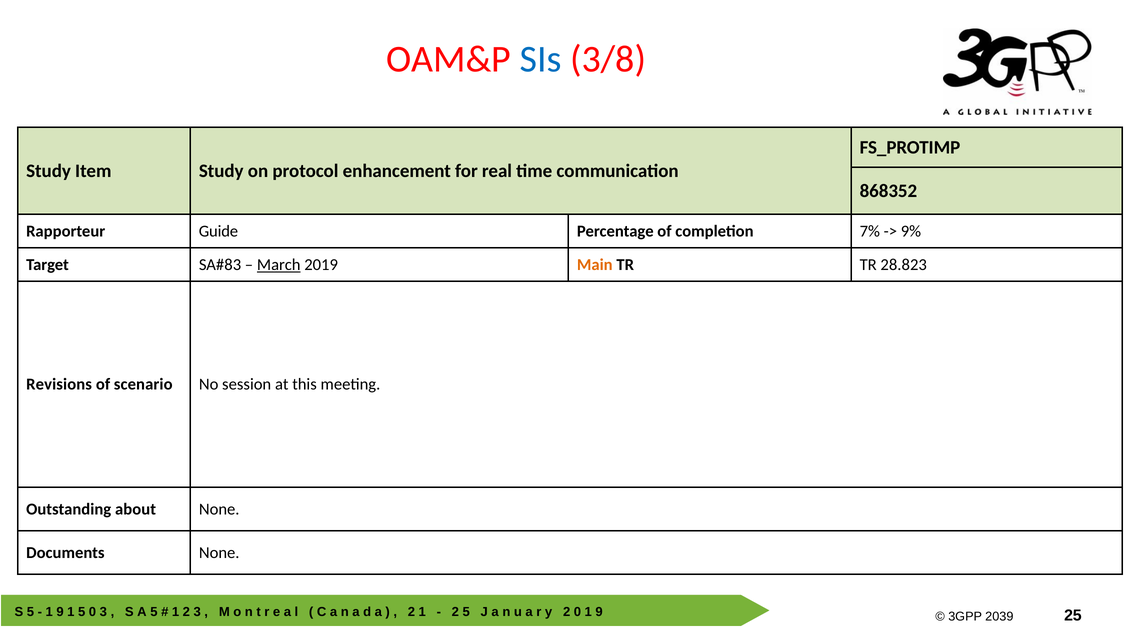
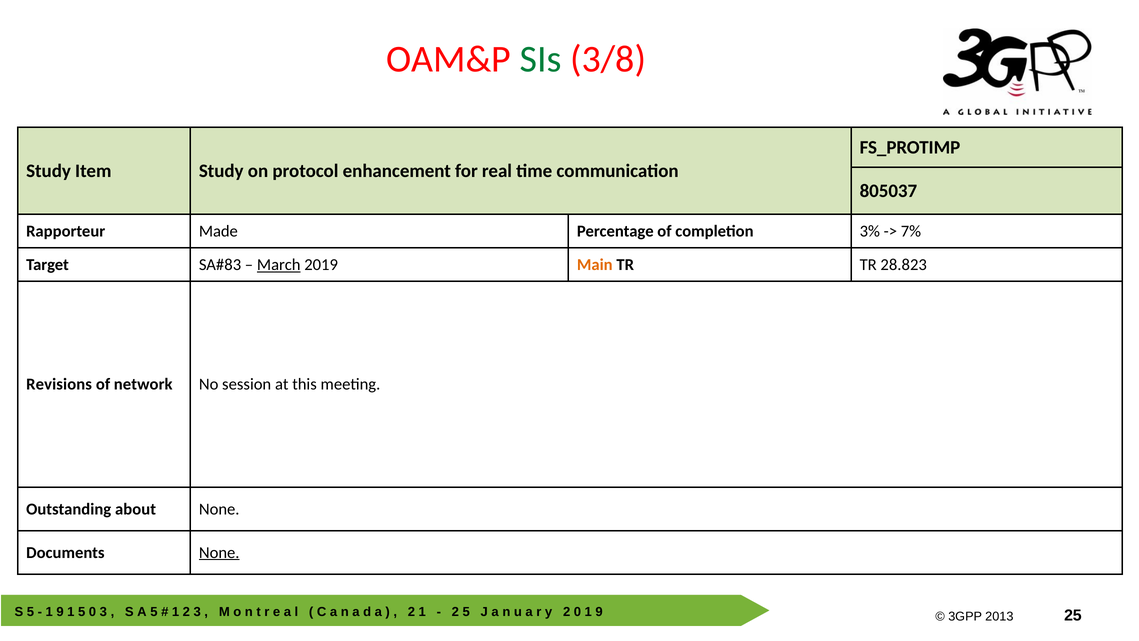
SIs colour: blue -> green (540, 59)
868352: 868352 -> 805037 (888, 191)
Guide: Guide -> Made (218, 231)
7%: 7% -> 3% (870, 231)
9%: 9% -> 7% (911, 231)
scenario: scenario -> network (143, 384)
None underline: none -> present (219, 552)
2039: 2039 -> 2013 (999, 616)
